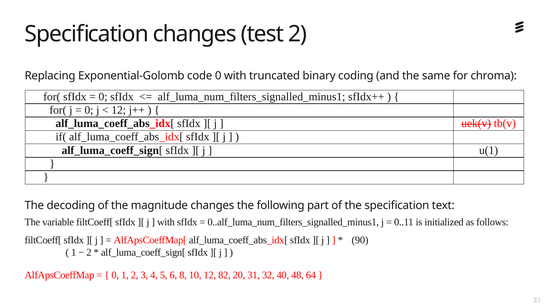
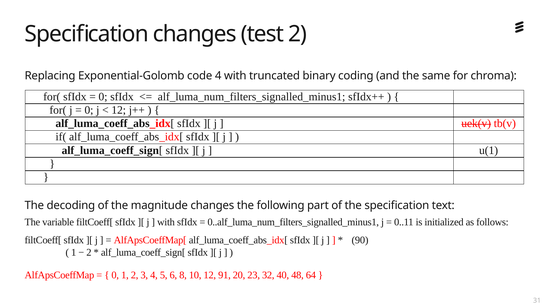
code 0: 0 -> 4 (218, 76)
82: 82 -> 91 (224, 275)
20 31: 31 -> 23 (254, 275)
